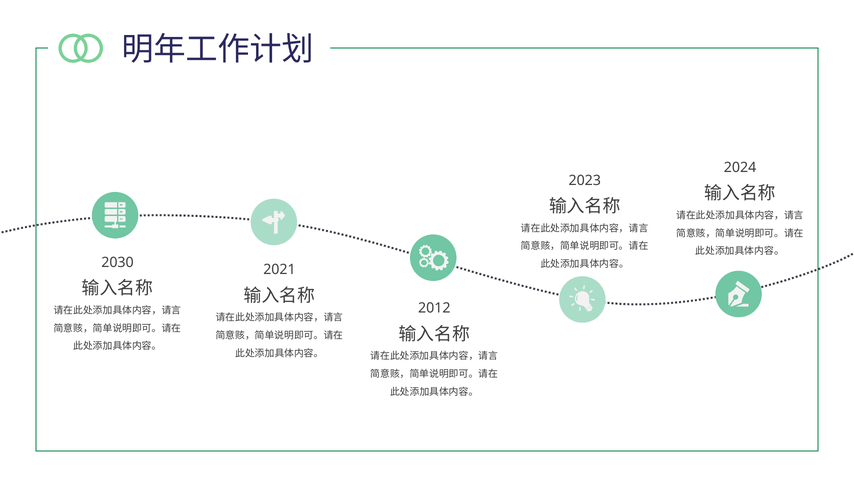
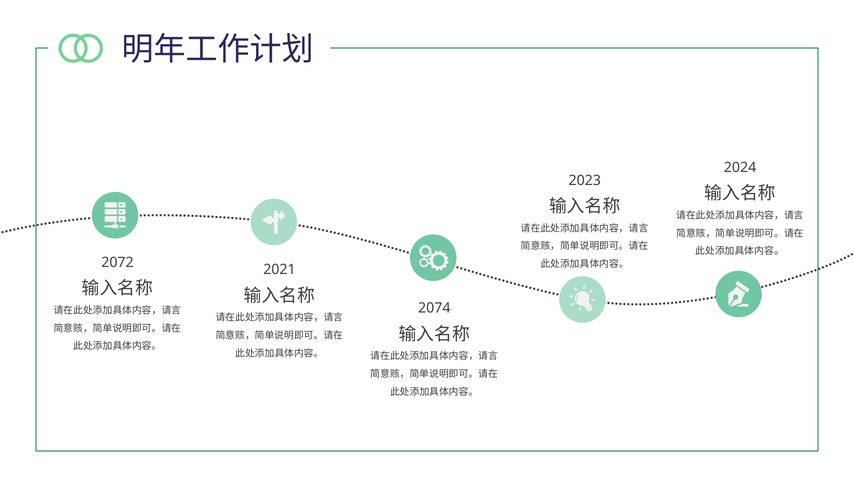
2030: 2030 -> 2072 (118, 262)
2012: 2012 -> 2074 (434, 308)
